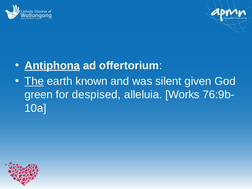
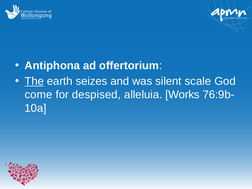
Antiphona underline: present -> none (52, 66)
known: known -> seizes (92, 81)
given: given -> scale (198, 81)
green: green -> come (39, 95)
